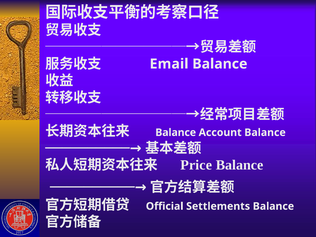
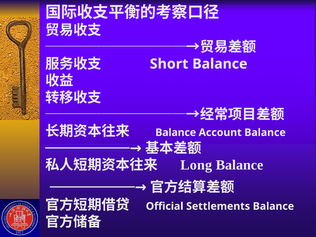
Email: Email -> Short (169, 64)
Price: Price -> Long (196, 165)
